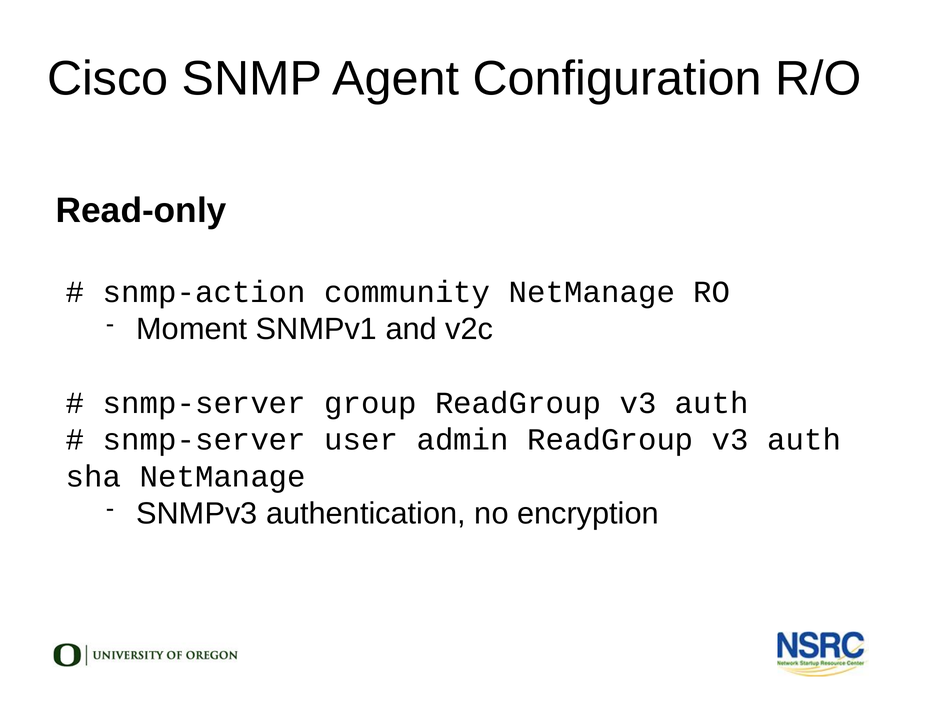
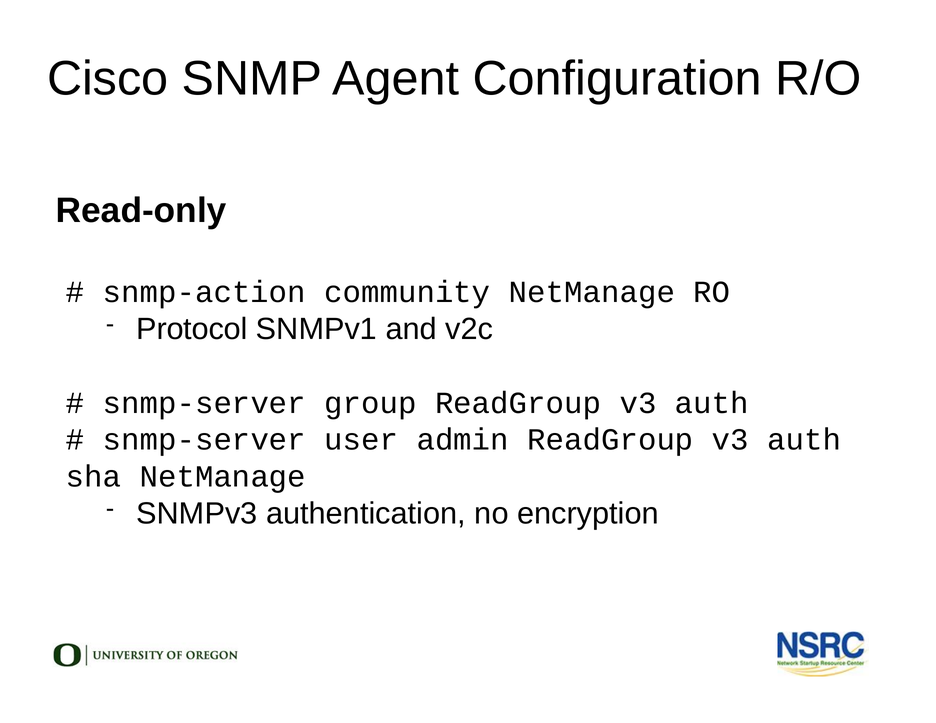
Moment: Moment -> Protocol (192, 329)
